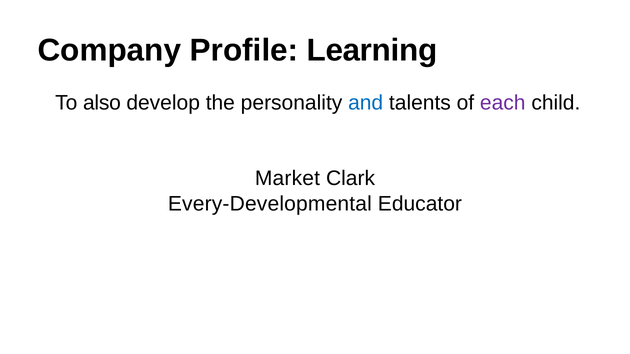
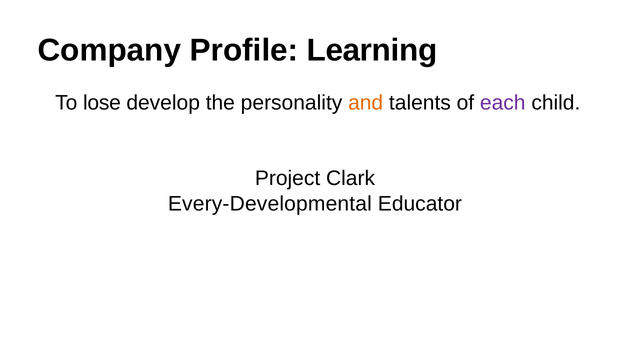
also: also -> lose (102, 103)
and colour: blue -> orange (366, 103)
Market: Market -> Project (288, 179)
